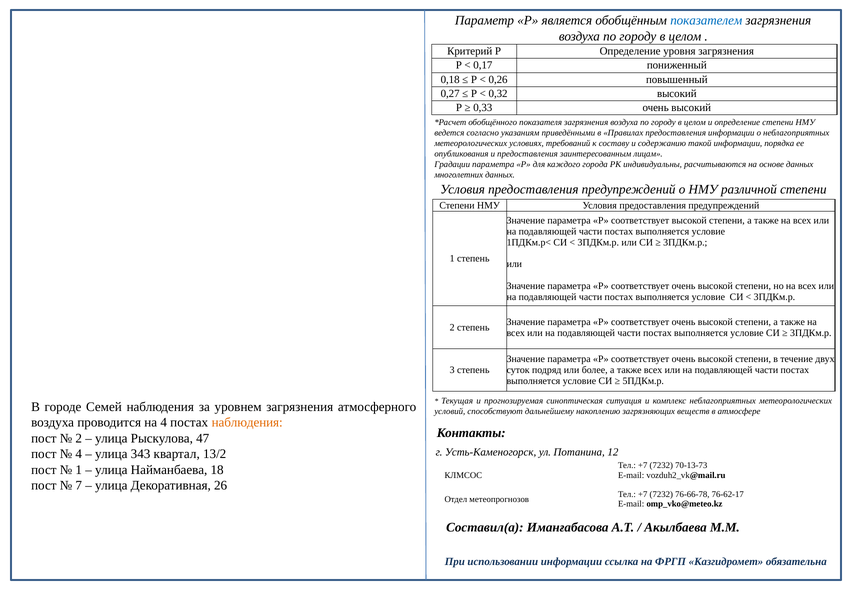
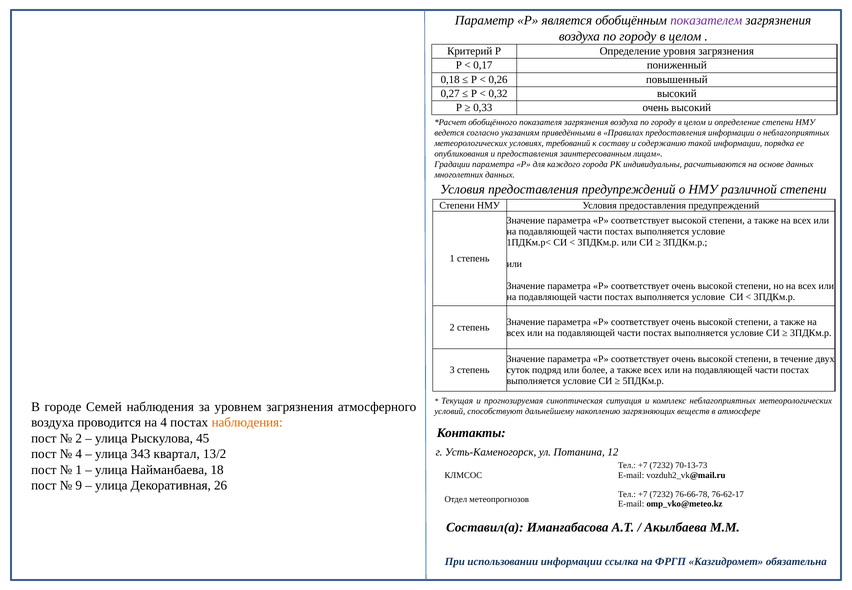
показателем colour: blue -> purple (706, 21)
47: 47 -> 45 (203, 438)
7: 7 -> 9 (79, 485)
